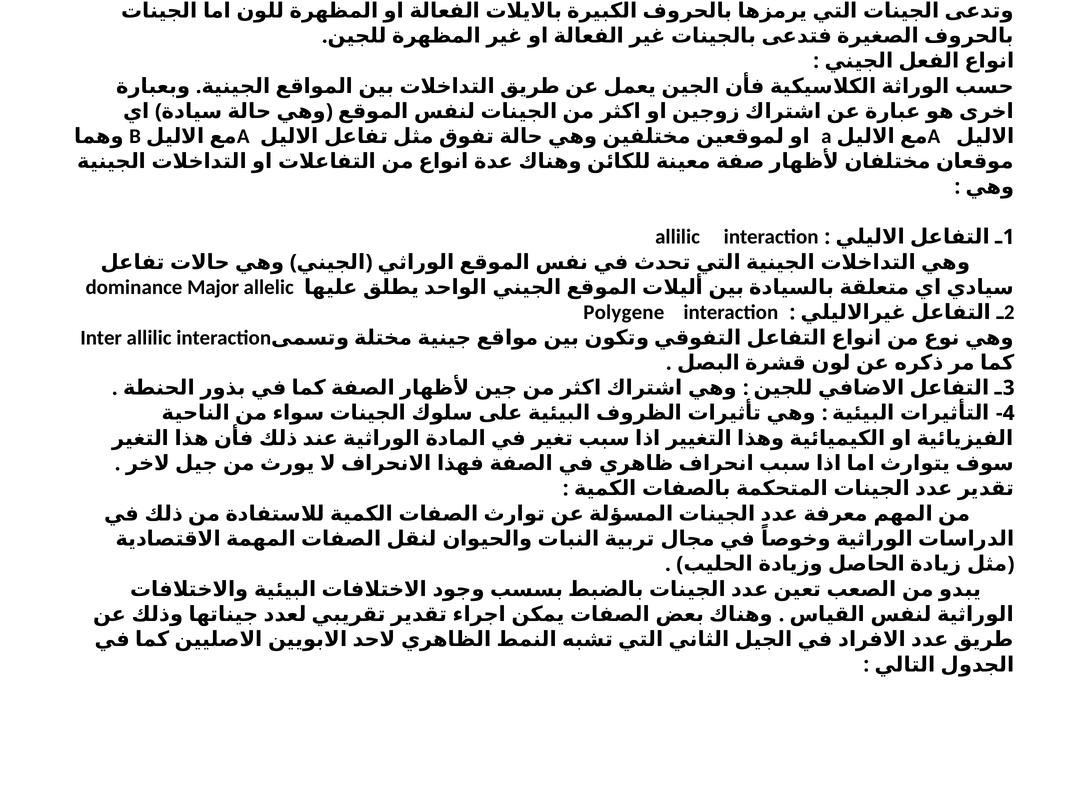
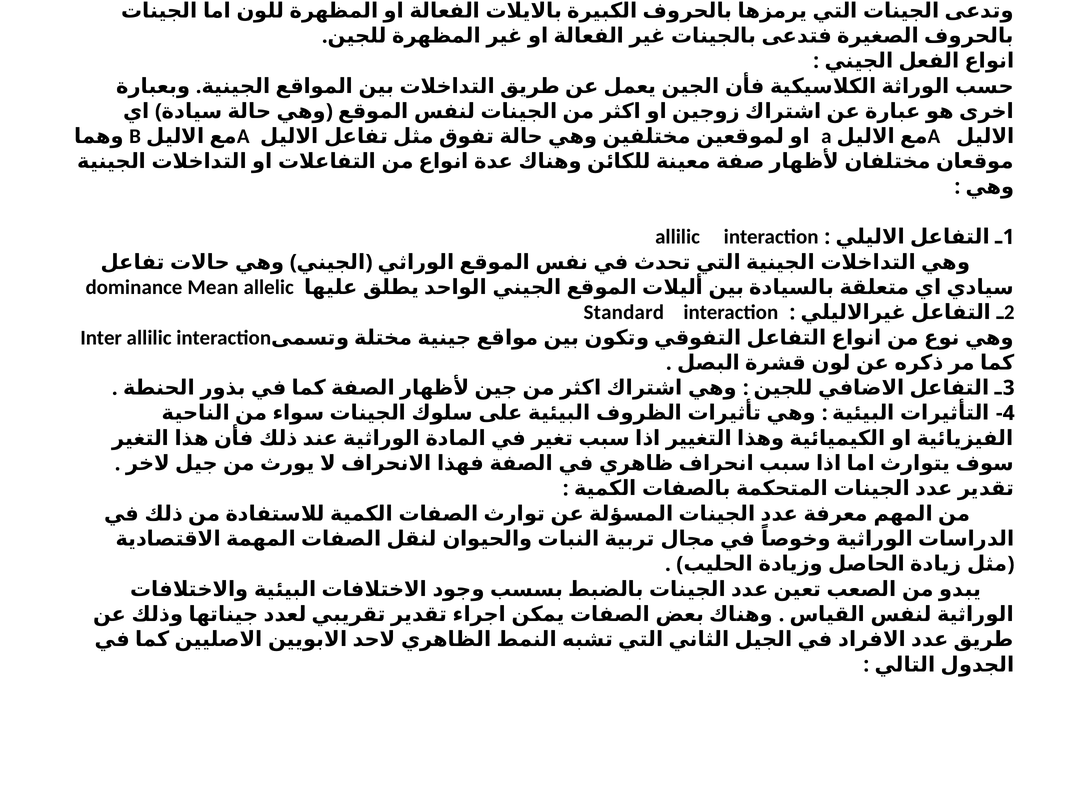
Major: Major -> Mean (213, 287)
Polygene: Polygene -> Standard (624, 313)
